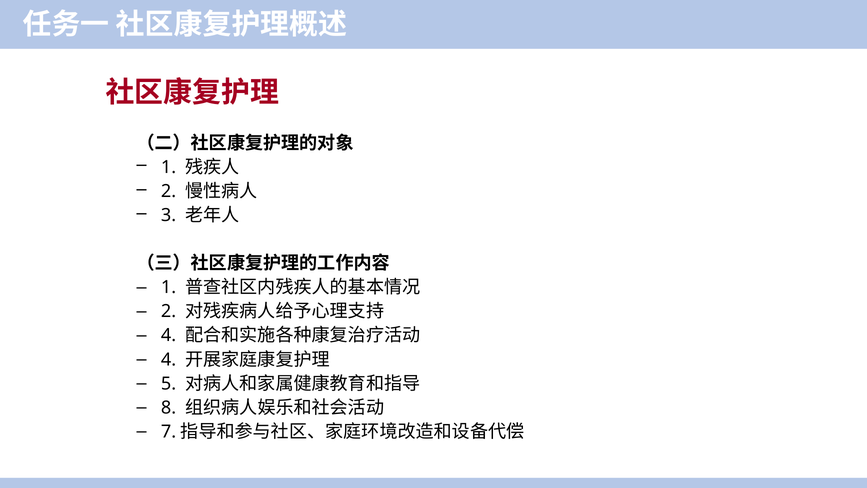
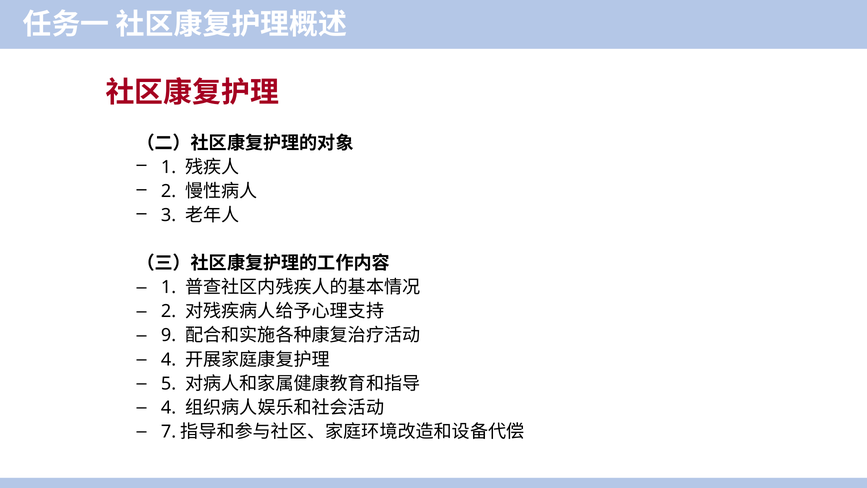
4: 4 -> 9 (169, 335)
8: 8 -> 4 (169, 407)
